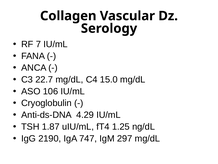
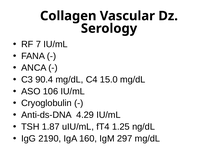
22.7: 22.7 -> 90.4 (44, 79)
747: 747 -> 160 (88, 138)
